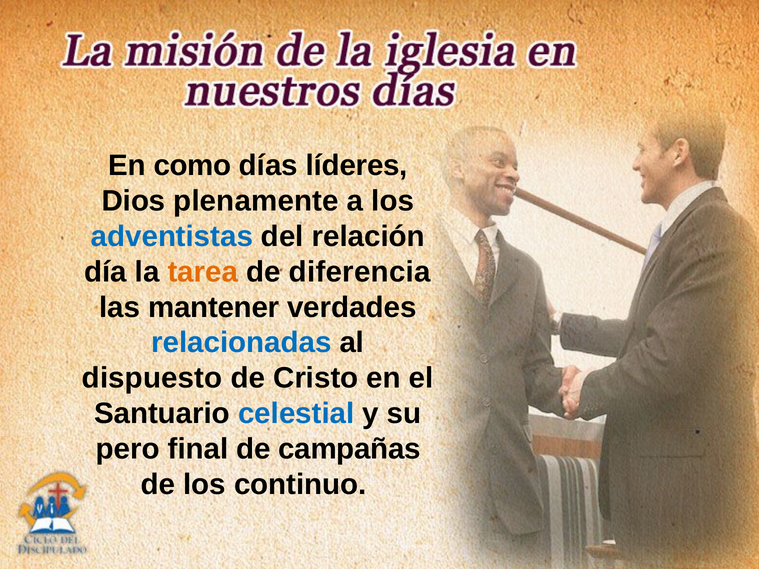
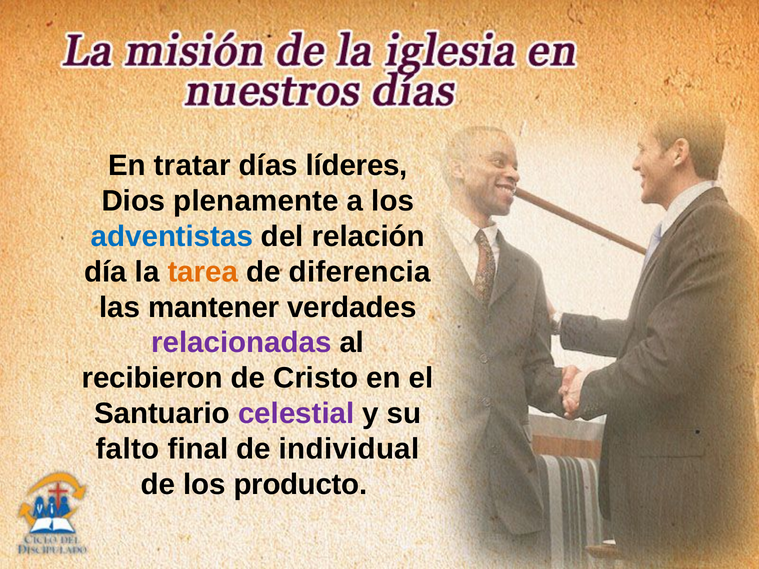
como: como -> tratar (192, 166)
relacionadas colour: blue -> purple (242, 343)
dispuesto: dispuesto -> recibieron (152, 378)
celestial colour: blue -> purple (296, 414)
pero: pero -> falto (128, 449)
campañas: campañas -> individual (349, 449)
continuo: continuo -> producto (300, 485)
